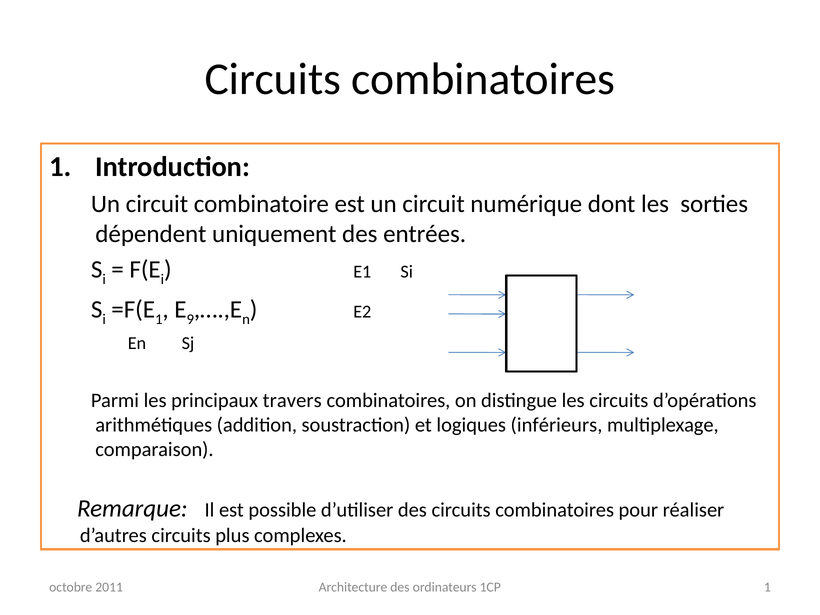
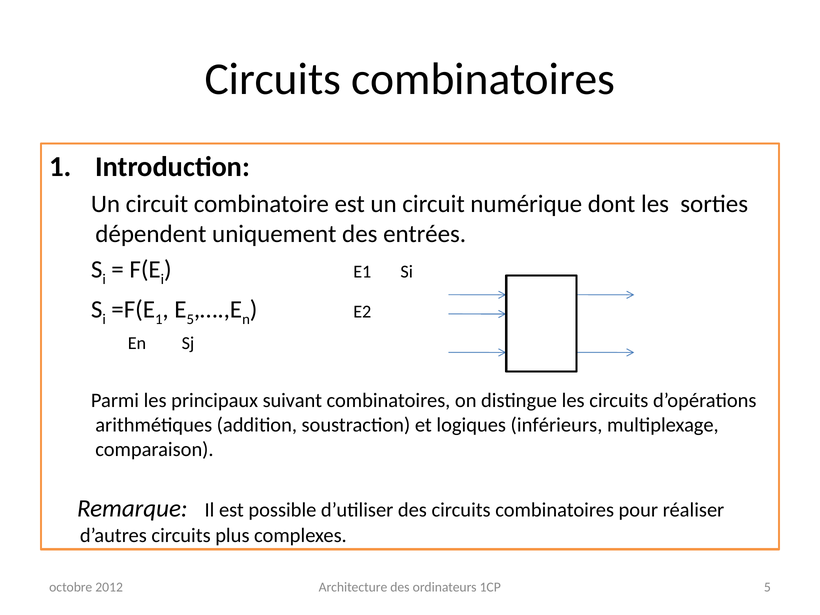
9: 9 -> 5 (190, 319)
travers: travers -> suivant (292, 400)
1CP 1: 1 -> 5 (767, 587)
2011: 2011 -> 2012 (109, 587)
